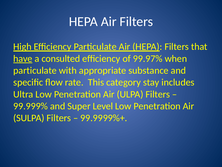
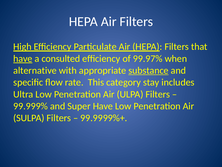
particulate: particulate -> alternative (35, 70)
substance underline: none -> present (148, 70)
Super Level: Level -> Have (103, 106)
